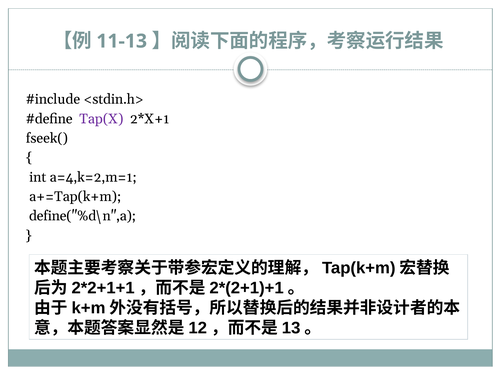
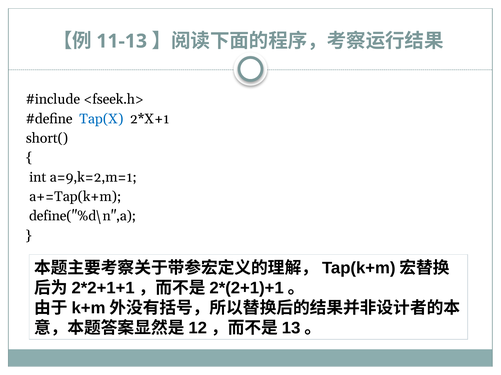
<stdin.h>: <stdin.h> -> <fseek.h> (114, 100)
Tap(X colour: purple -> blue (101, 119)
fseek(: fseek( -> short( (47, 138)
a=4,k=2,m=1: a=4,k=2,m=1 -> a=9,k=2,m=1 (93, 177)
